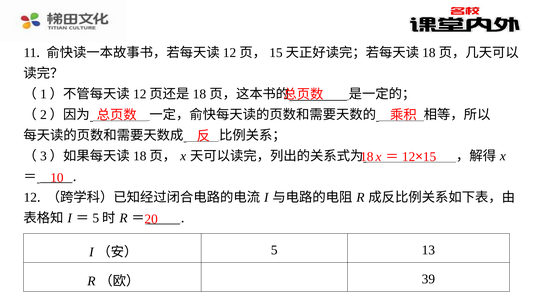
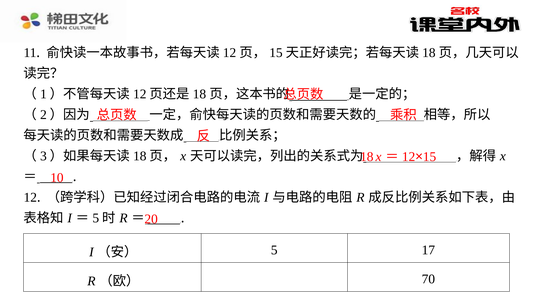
13: 13 -> 17 (428, 250)
39: 39 -> 70 (428, 279)
